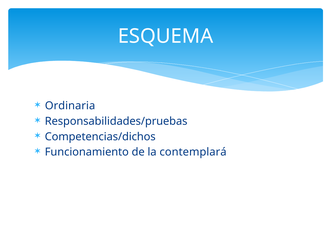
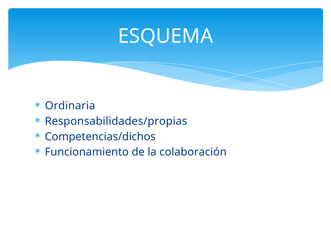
Responsabilidades/pruebas: Responsabilidades/pruebas -> Responsabilidades/propias (116, 121)
contemplará: contemplará -> colaboración (193, 152)
